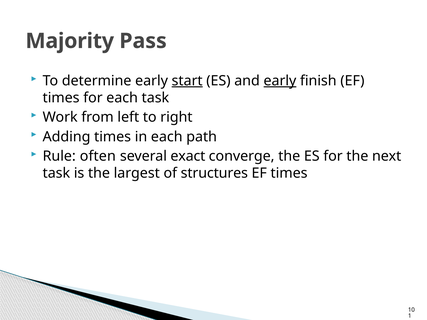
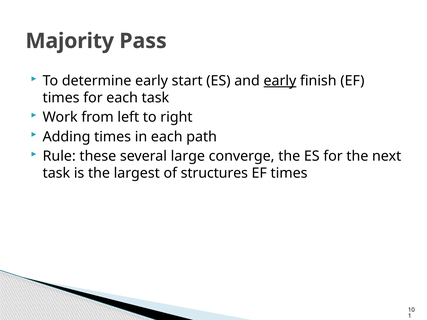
start underline: present -> none (187, 81)
often: often -> these (98, 156)
exact: exact -> large (188, 156)
